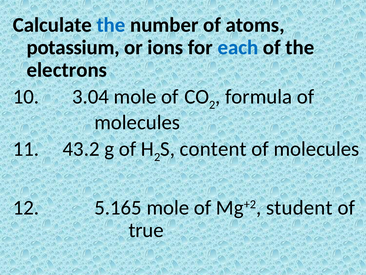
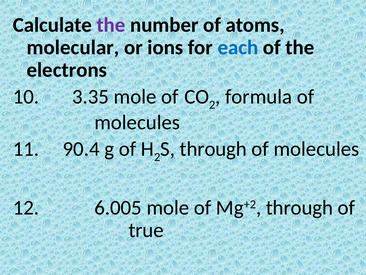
the colour: blue -> purple (111, 25)
potassium: potassium -> molecular (73, 47)
3.04: 3.04 -> 3.35 (91, 96)
43.2: 43.2 -> 90.4 (81, 149)
content: content -> through (213, 149)
5.165: 5.165 -> 6.005 (118, 207)
Mg+2 student: student -> through (299, 207)
